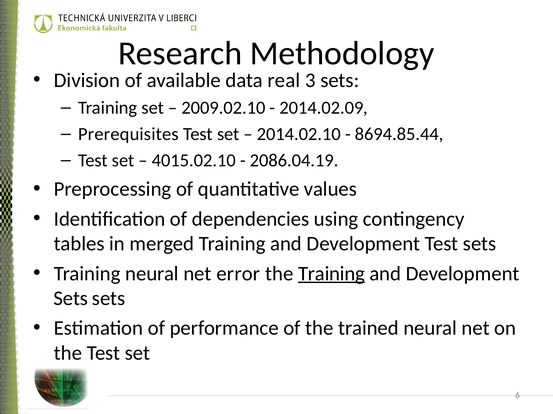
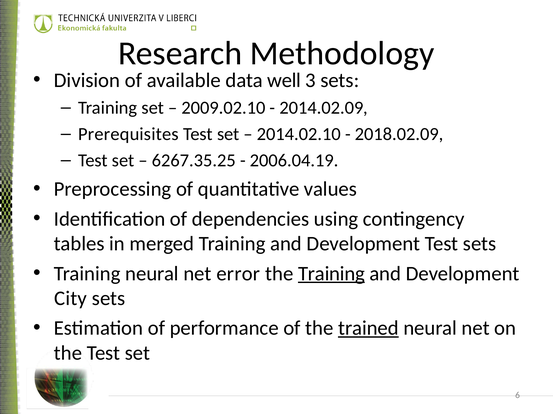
real: real -> well (284, 80)
8694.85.44: 8694.85.44 -> 2018.02.09 (399, 134)
4015.02.10: 4015.02.10 -> 6267.35.25 (194, 161)
2086.04.19: 2086.04.19 -> 2006.04.19 (294, 161)
Sets: Sets -> City (71, 299)
trained underline: none -> present (368, 329)
